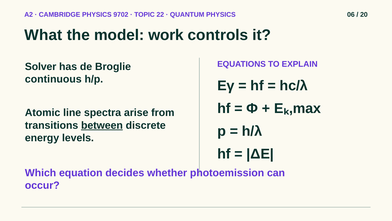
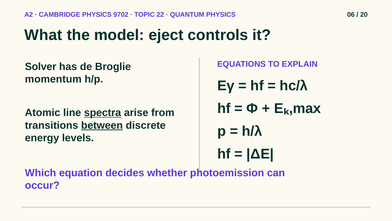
work: work -> eject (166, 35)
continuous: continuous -> momentum (53, 79)
spectra underline: none -> present (103, 113)
